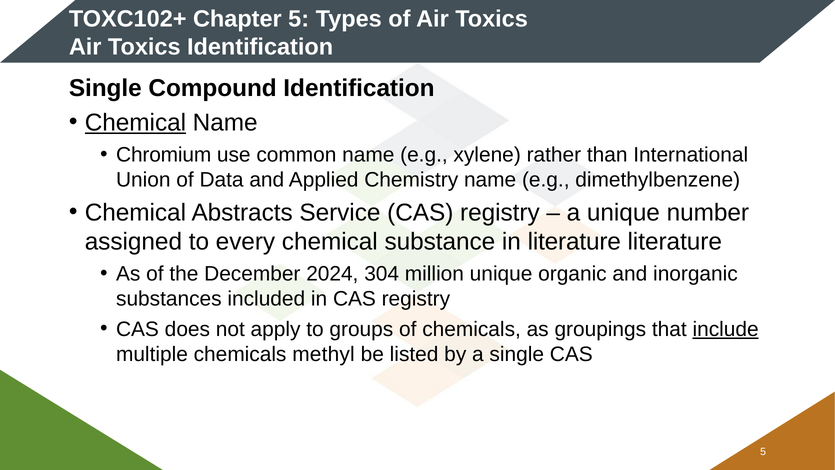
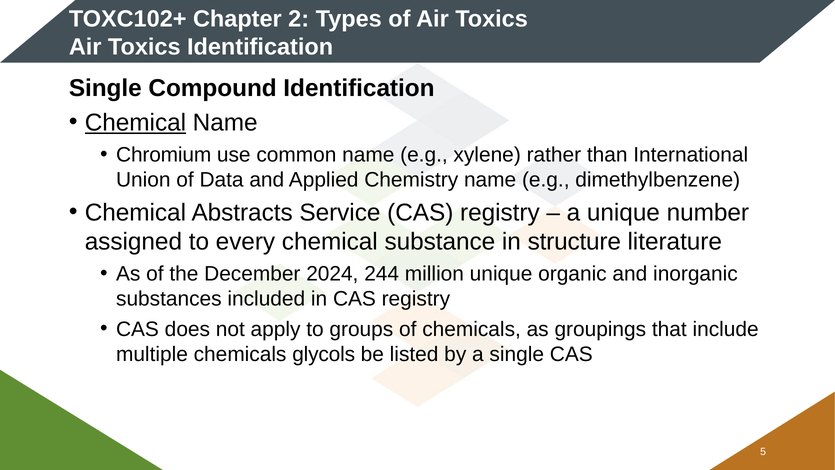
Chapter 5: 5 -> 2 (299, 19)
in literature: literature -> structure (574, 242)
304: 304 -> 244 (382, 274)
include underline: present -> none (726, 329)
methyl: methyl -> glycols (324, 354)
